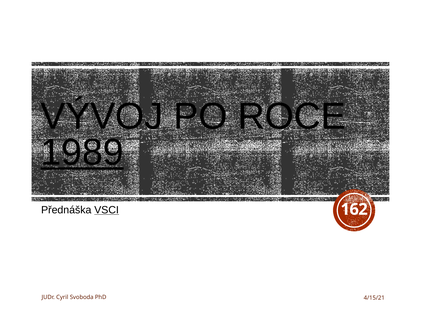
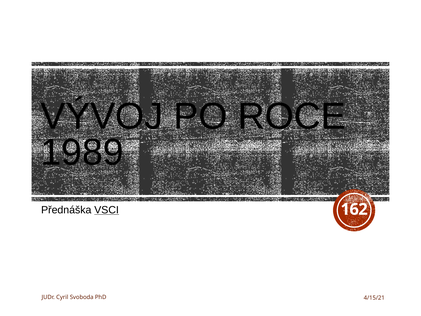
1989 underline: present -> none (82, 152)
